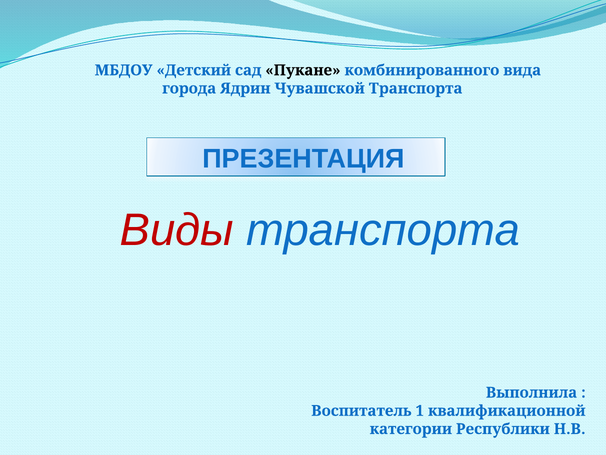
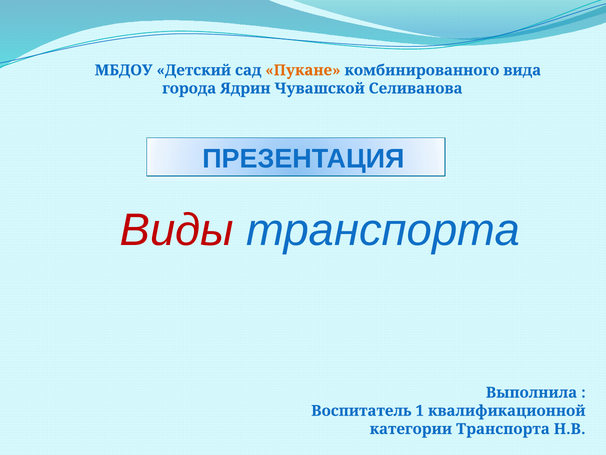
Пукане colour: black -> orange (303, 70)
Чувашской Транспорта: Транспорта -> Селиванова (416, 88)
категории Республики: Республики -> Транспорта (503, 429)
